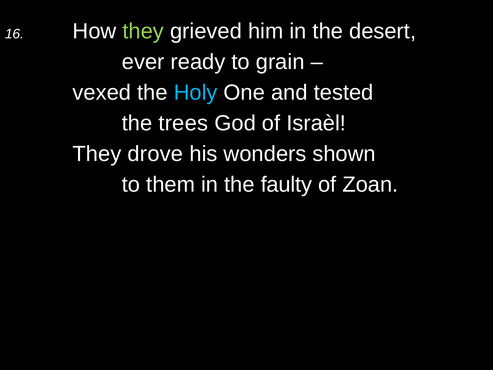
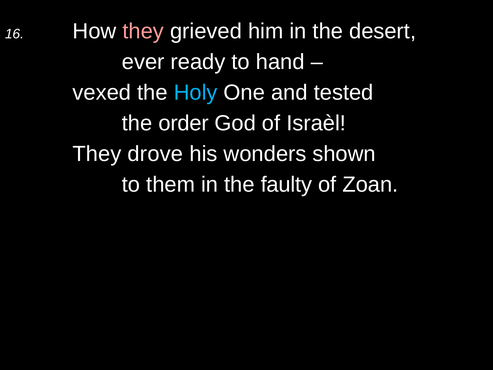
they colour: light green -> pink (143, 31)
grain: grain -> hand (280, 62)
trees: trees -> order (184, 123)
